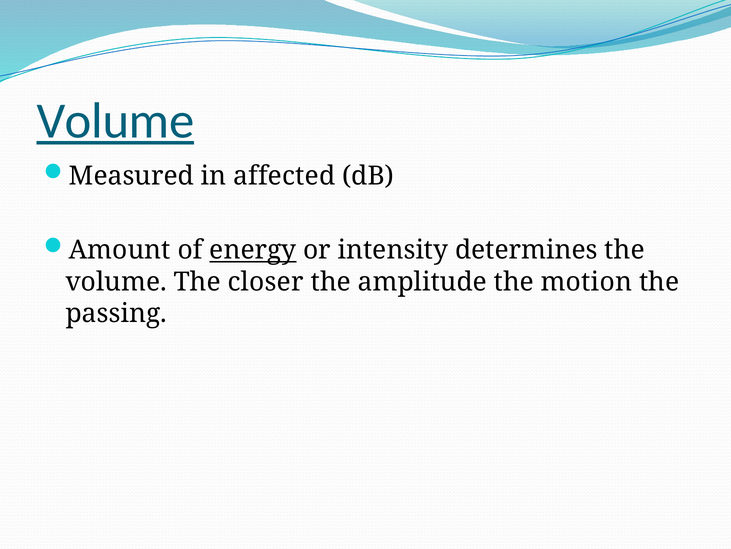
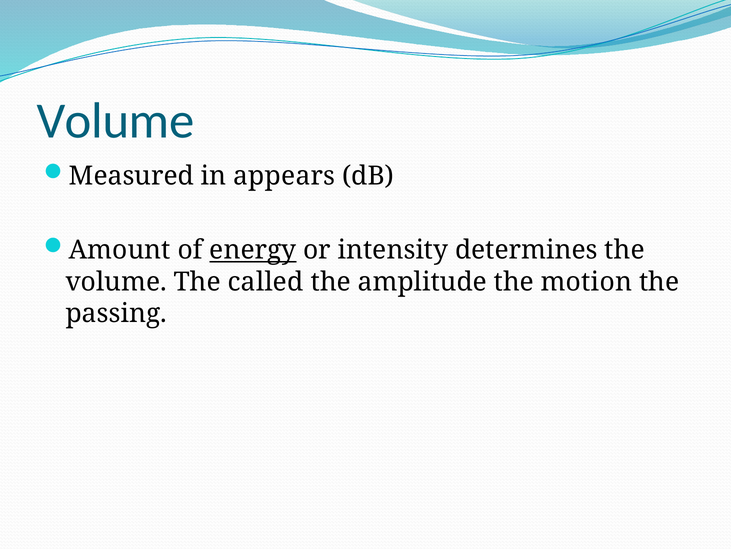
Volume underline: present -> none (115, 121)
affected: affected -> appears (284, 176)
closer: closer -> called (266, 282)
